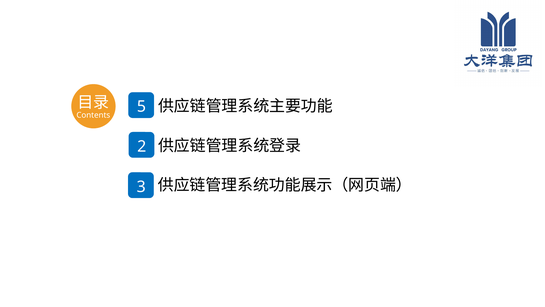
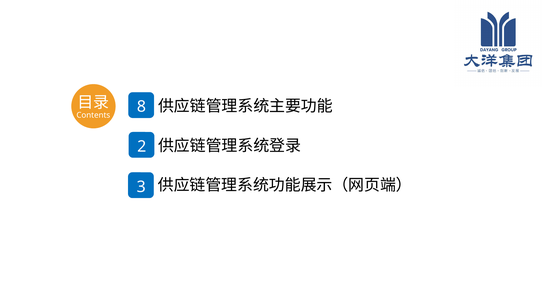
5: 5 -> 8 (141, 107)
